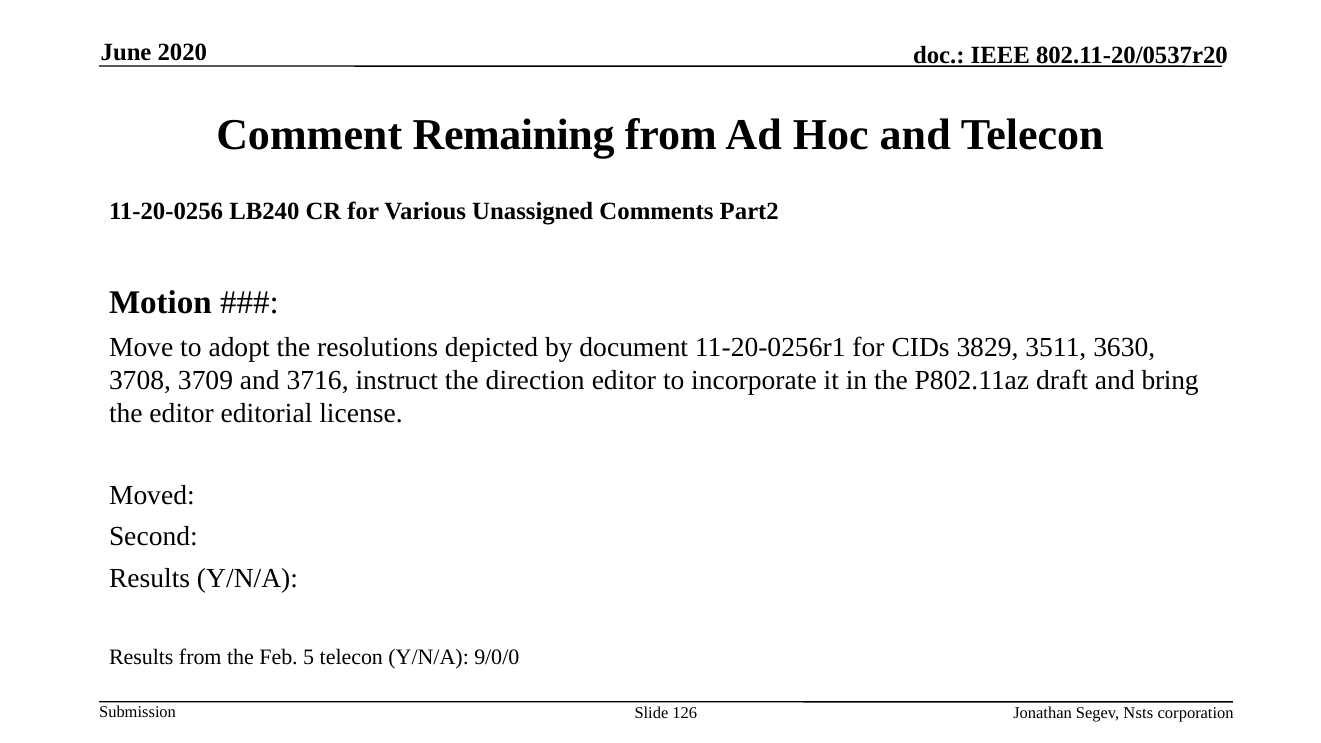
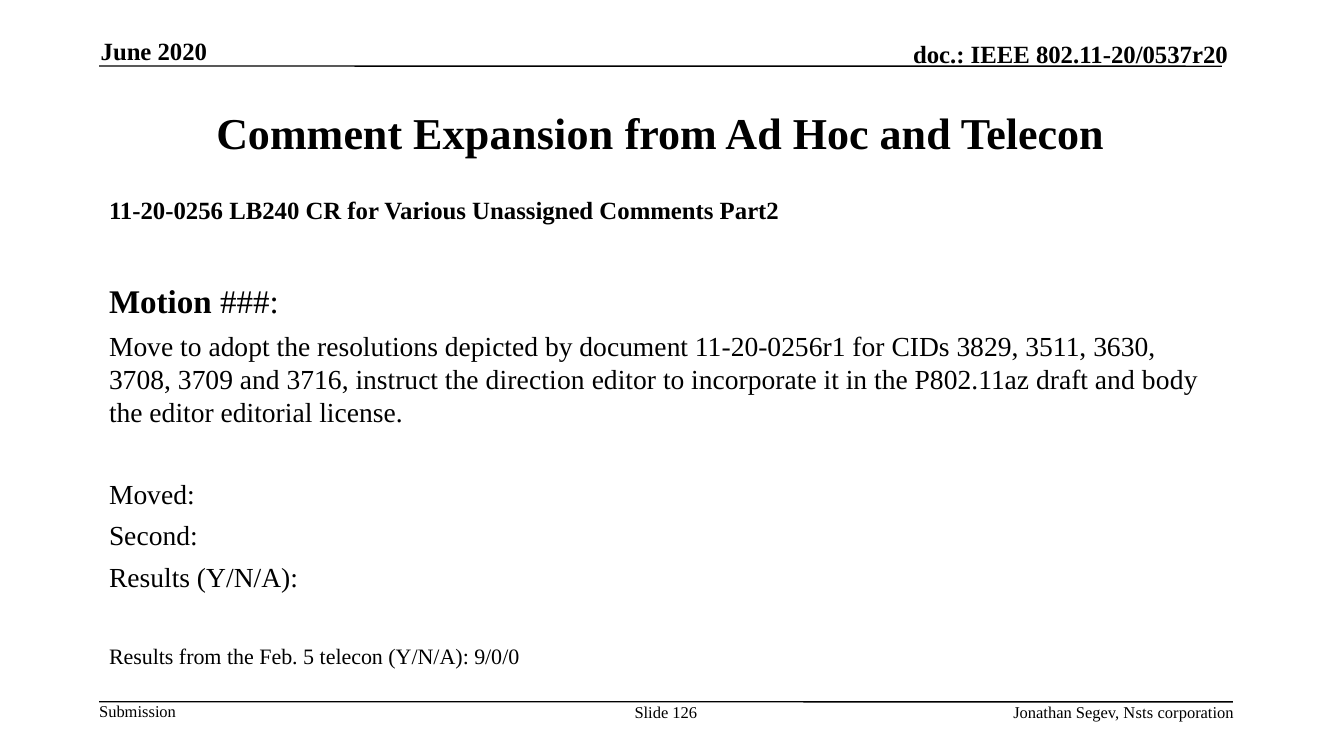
Remaining: Remaining -> Expansion (513, 135)
bring: bring -> body (1170, 380)
